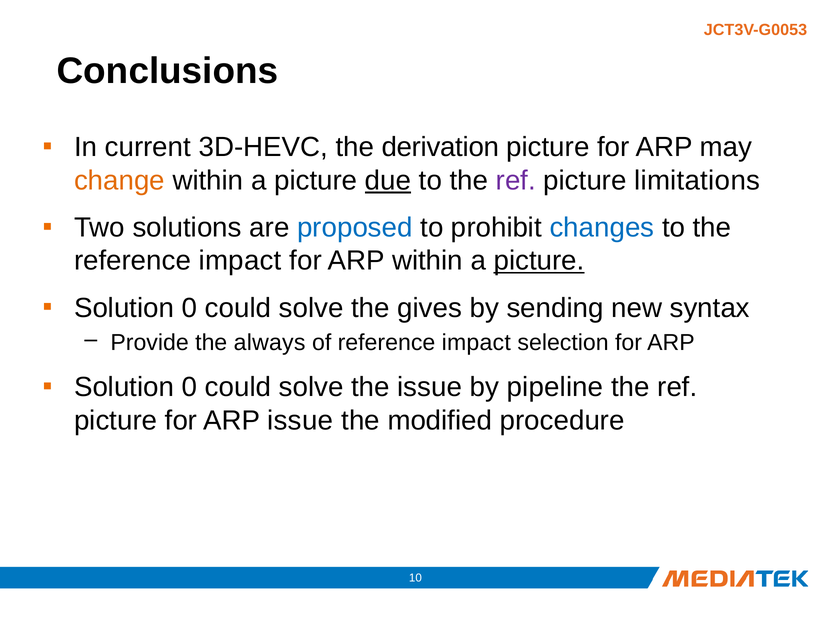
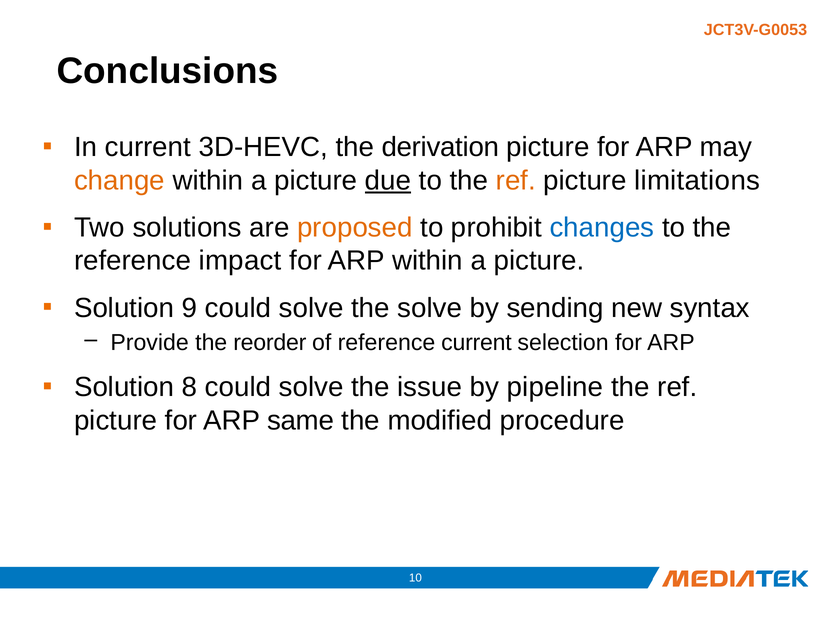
ref colour: purple -> orange (516, 181)
proposed colour: blue -> orange (355, 228)
picture underline: present -> none (539, 261)
0: 0 -> 9 (190, 308)
the gives: gives -> solve (430, 308)
always: always -> reorder (270, 343)
of reference impact: impact -> current (476, 343)
0: 0 -> 8 (190, 387)
ARP issue: issue -> same (301, 421)
